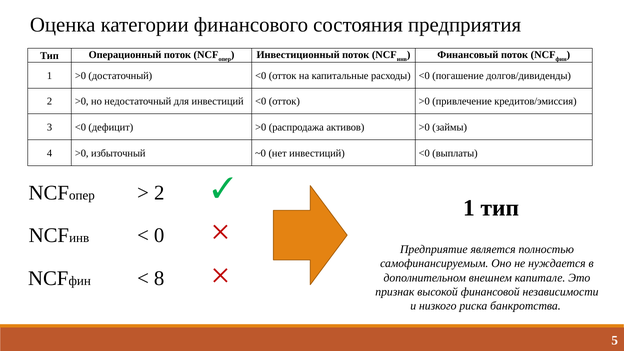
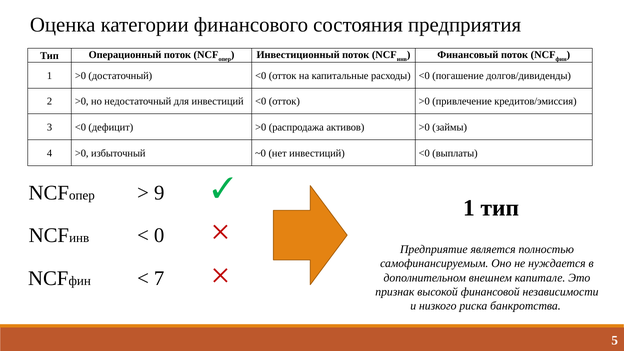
2: 2 -> 9 (159, 193)
8: 8 -> 7 (159, 279)
